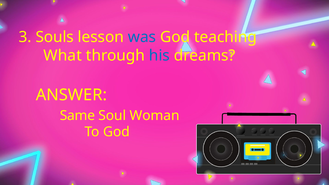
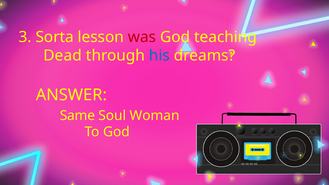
Souls: Souls -> Sorta (55, 37)
was colour: blue -> red (142, 37)
What: What -> Dead (63, 56)
